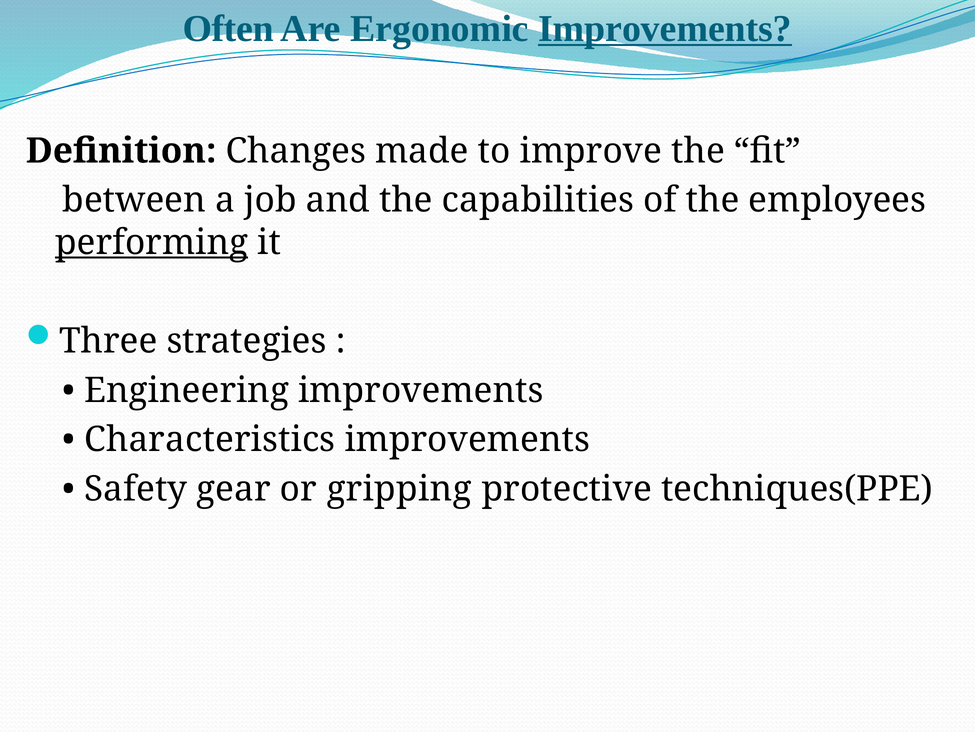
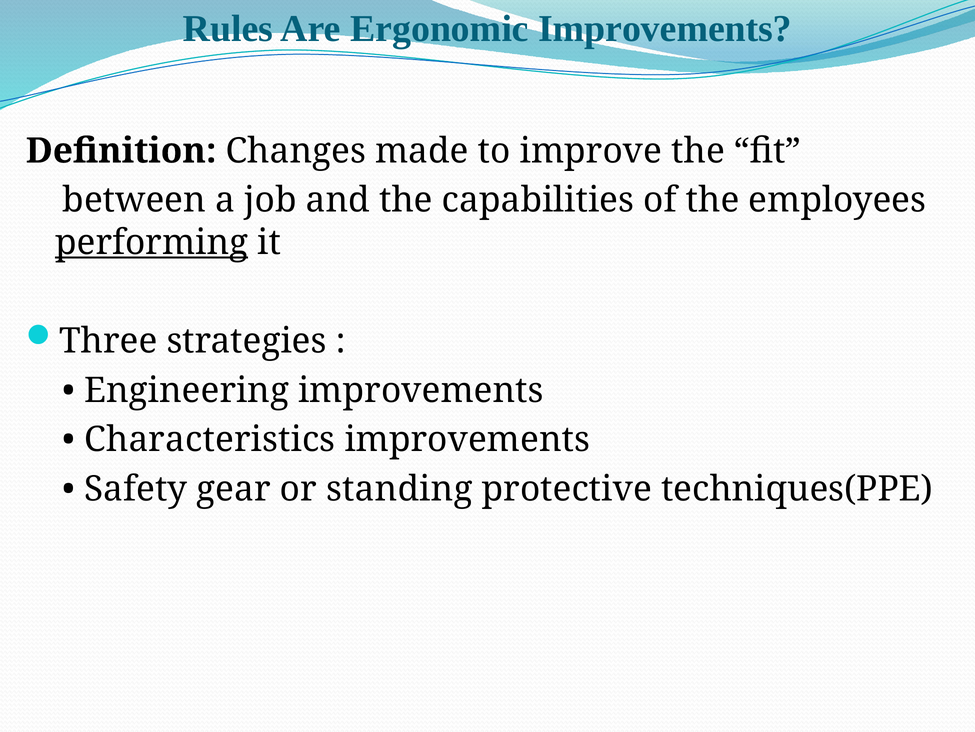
Often: Often -> Rules (228, 29)
Improvements underline: present -> none (665, 29)
gripping: gripping -> standing (399, 488)
